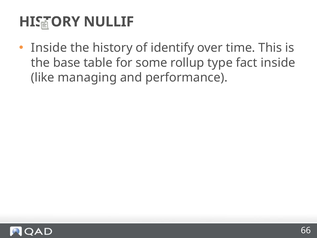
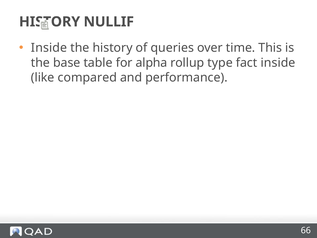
identify: identify -> queries (172, 48)
some: some -> alpha (152, 63)
managing: managing -> compared (87, 77)
